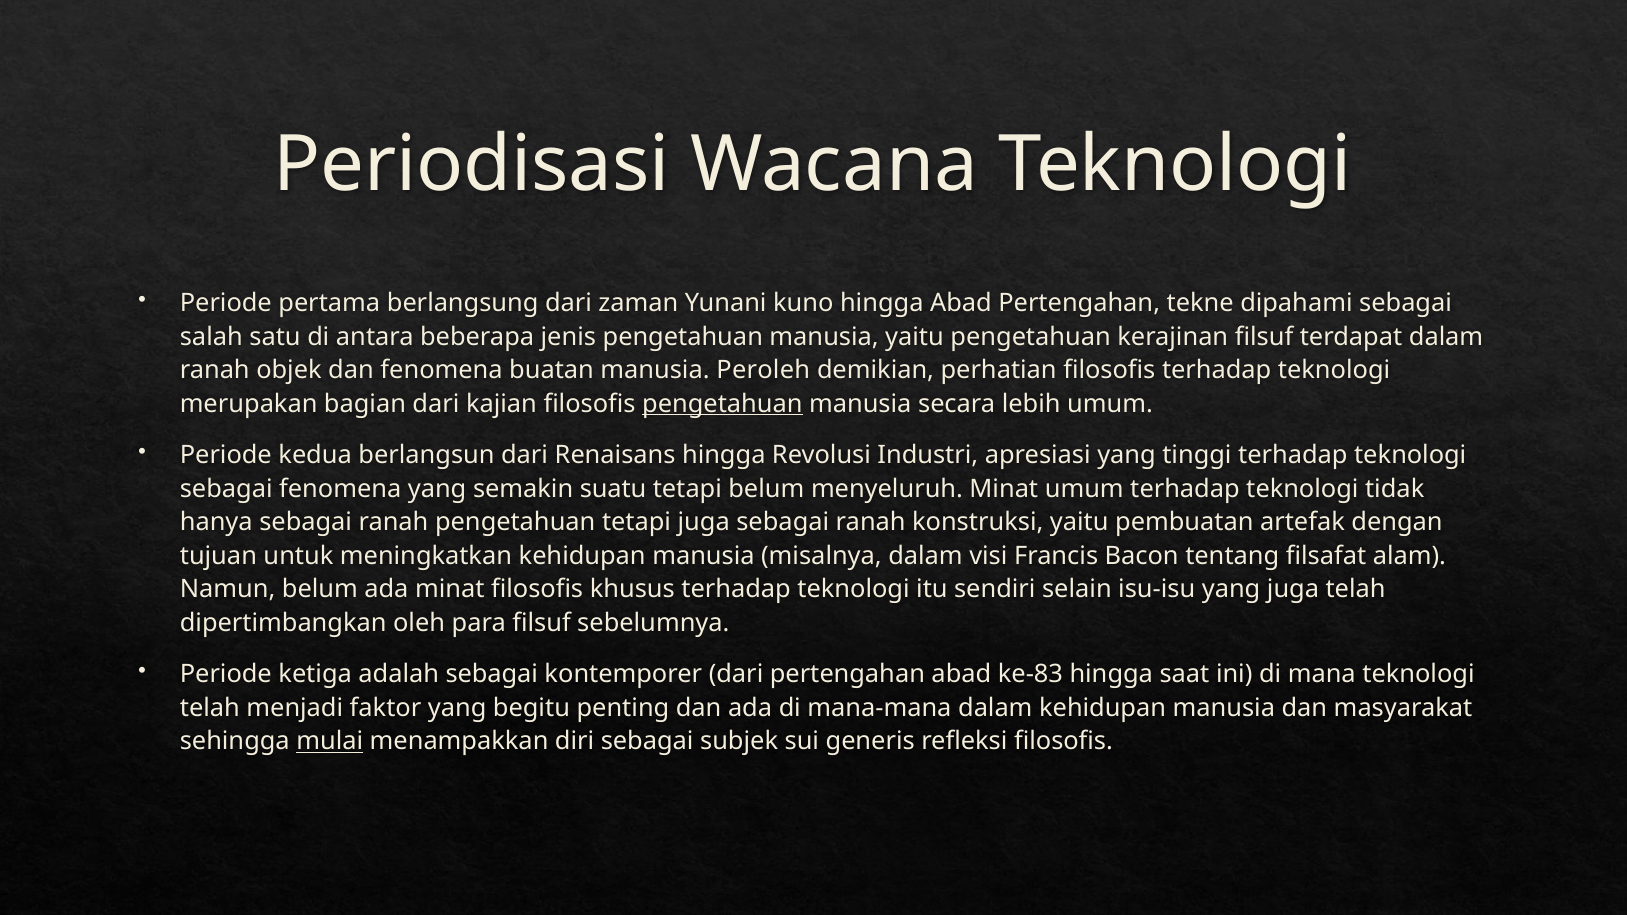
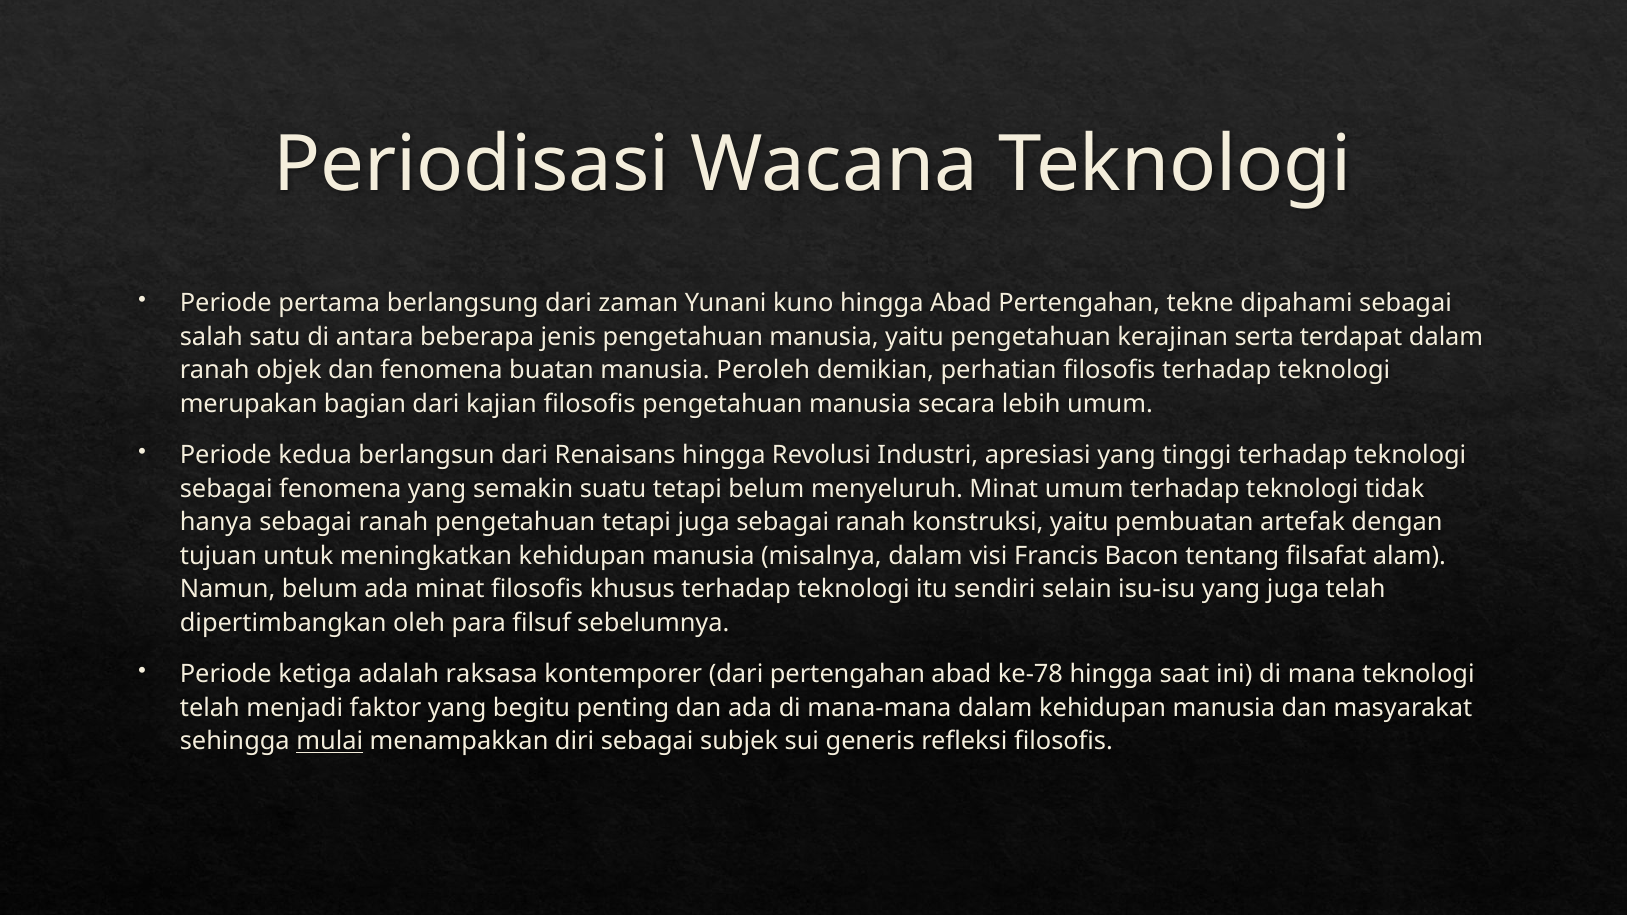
kerajinan filsuf: filsuf -> serta (1264, 337)
pengetahuan underline: present -> none (722, 404)
adalah sebagai: sebagai -> raksasa (492, 675)
ke-83: ke-83 -> ke-78 (1030, 675)
